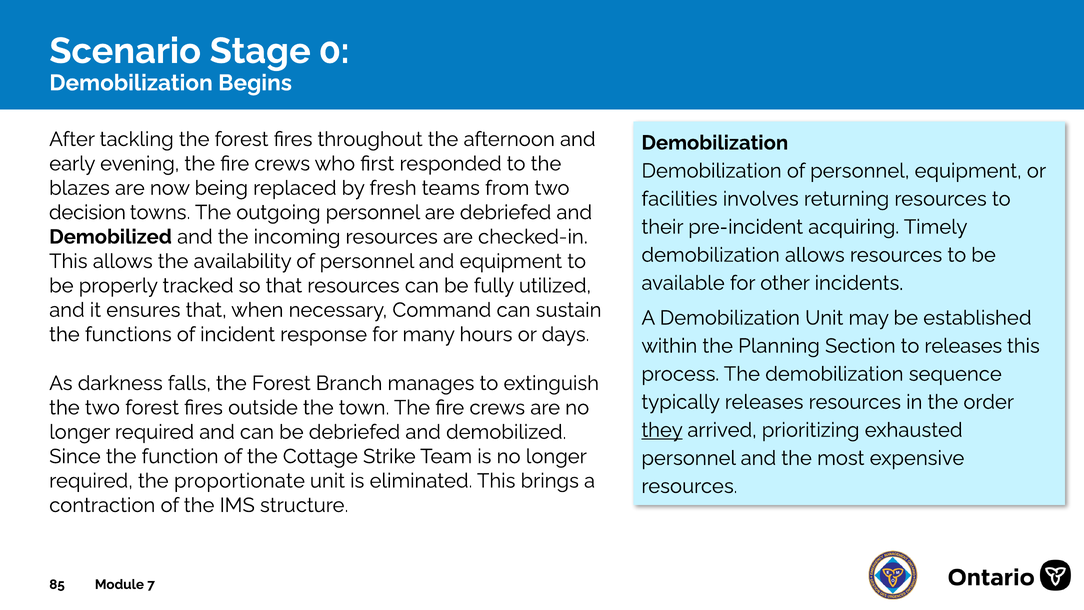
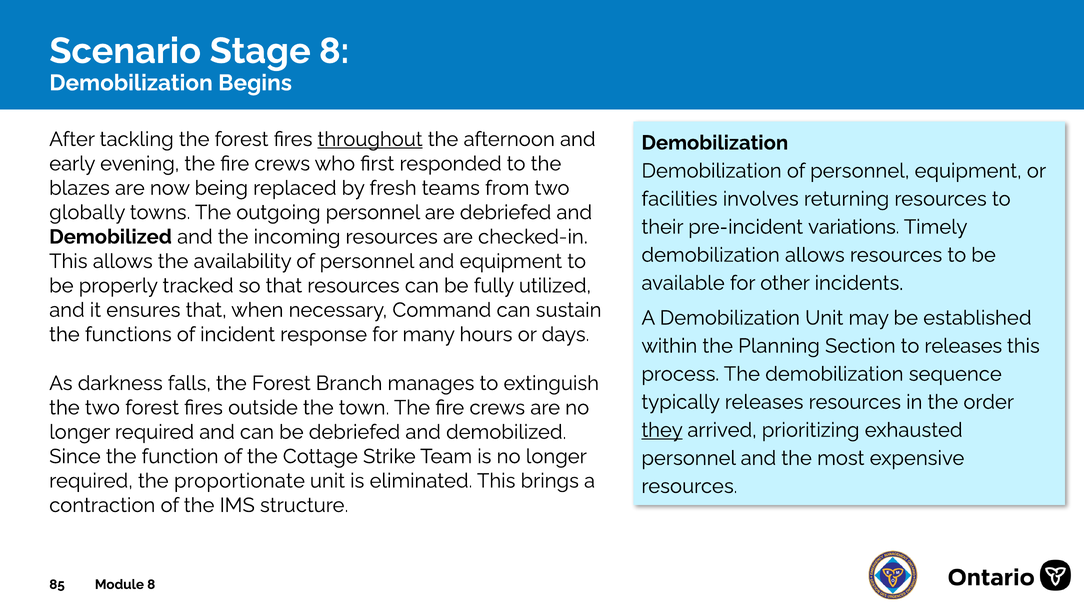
Stage 0: 0 -> 8 (334, 51)
throughout underline: none -> present (370, 139)
decision: decision -> globally (87, 212)
acquiring: acquiring -> variations (854, 227)
Module 7: 7 -> 8 (151, 584)
